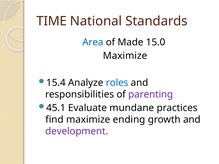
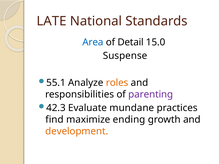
TIME: TIME -> LATE (52, 21)
Made: Made -> Detail (131, 42)
Maximize: Maximize -> Suspense (125, 56)
15.4: 15.4 -> 55.1 (56, 83)
roles colour: blue -> orange (117, 83)
45.1: 45.1 -> 42.3 (56, 108)
development colour: purple -> orange (77, 131)
